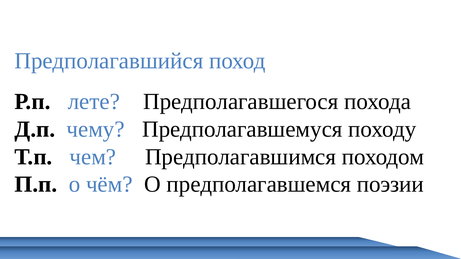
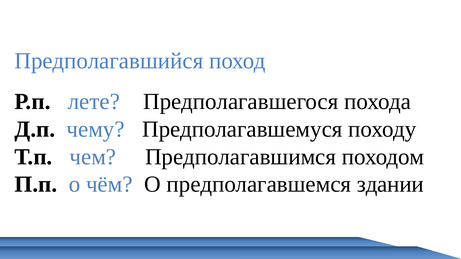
поэзии: поэзии -> здании (390, 185)
